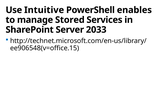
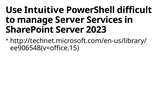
enables: enables -> difficult (134, 10)
manage Stored: Stored -> Server (70, 20)
2033: 2033 -> 2023 (96, 30)
